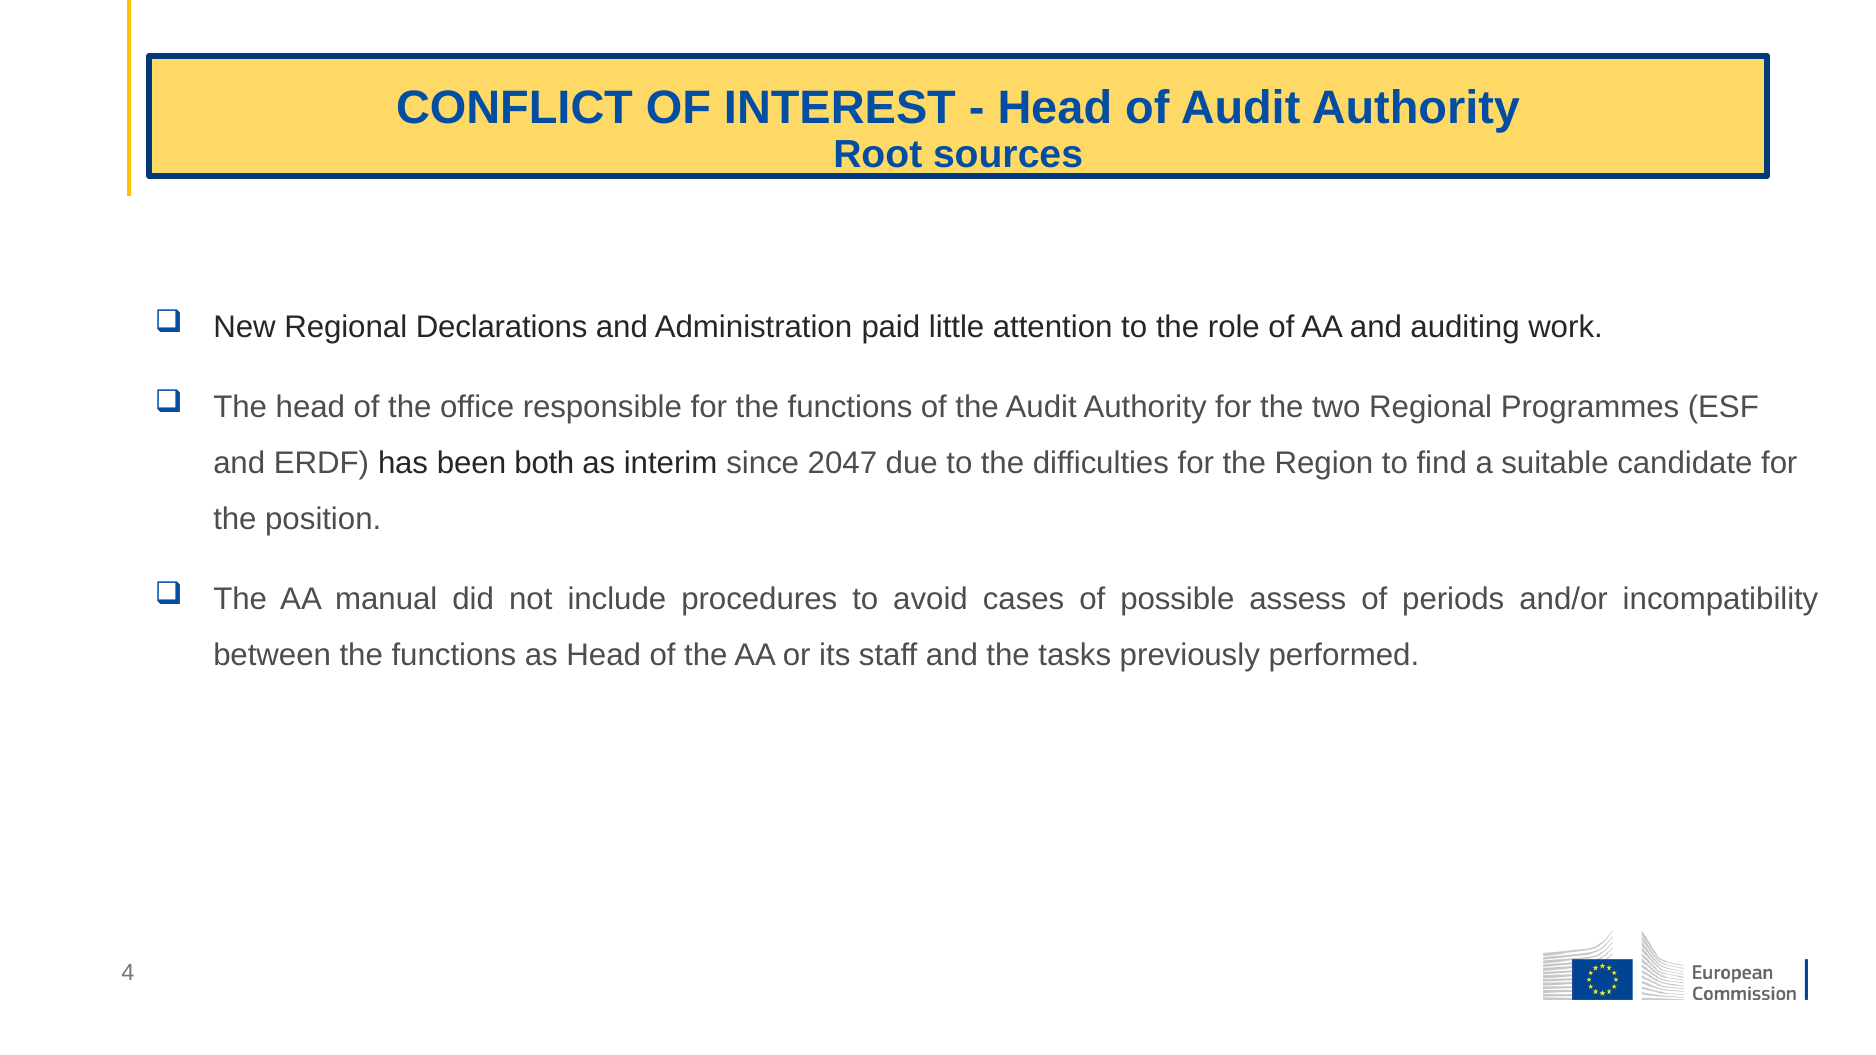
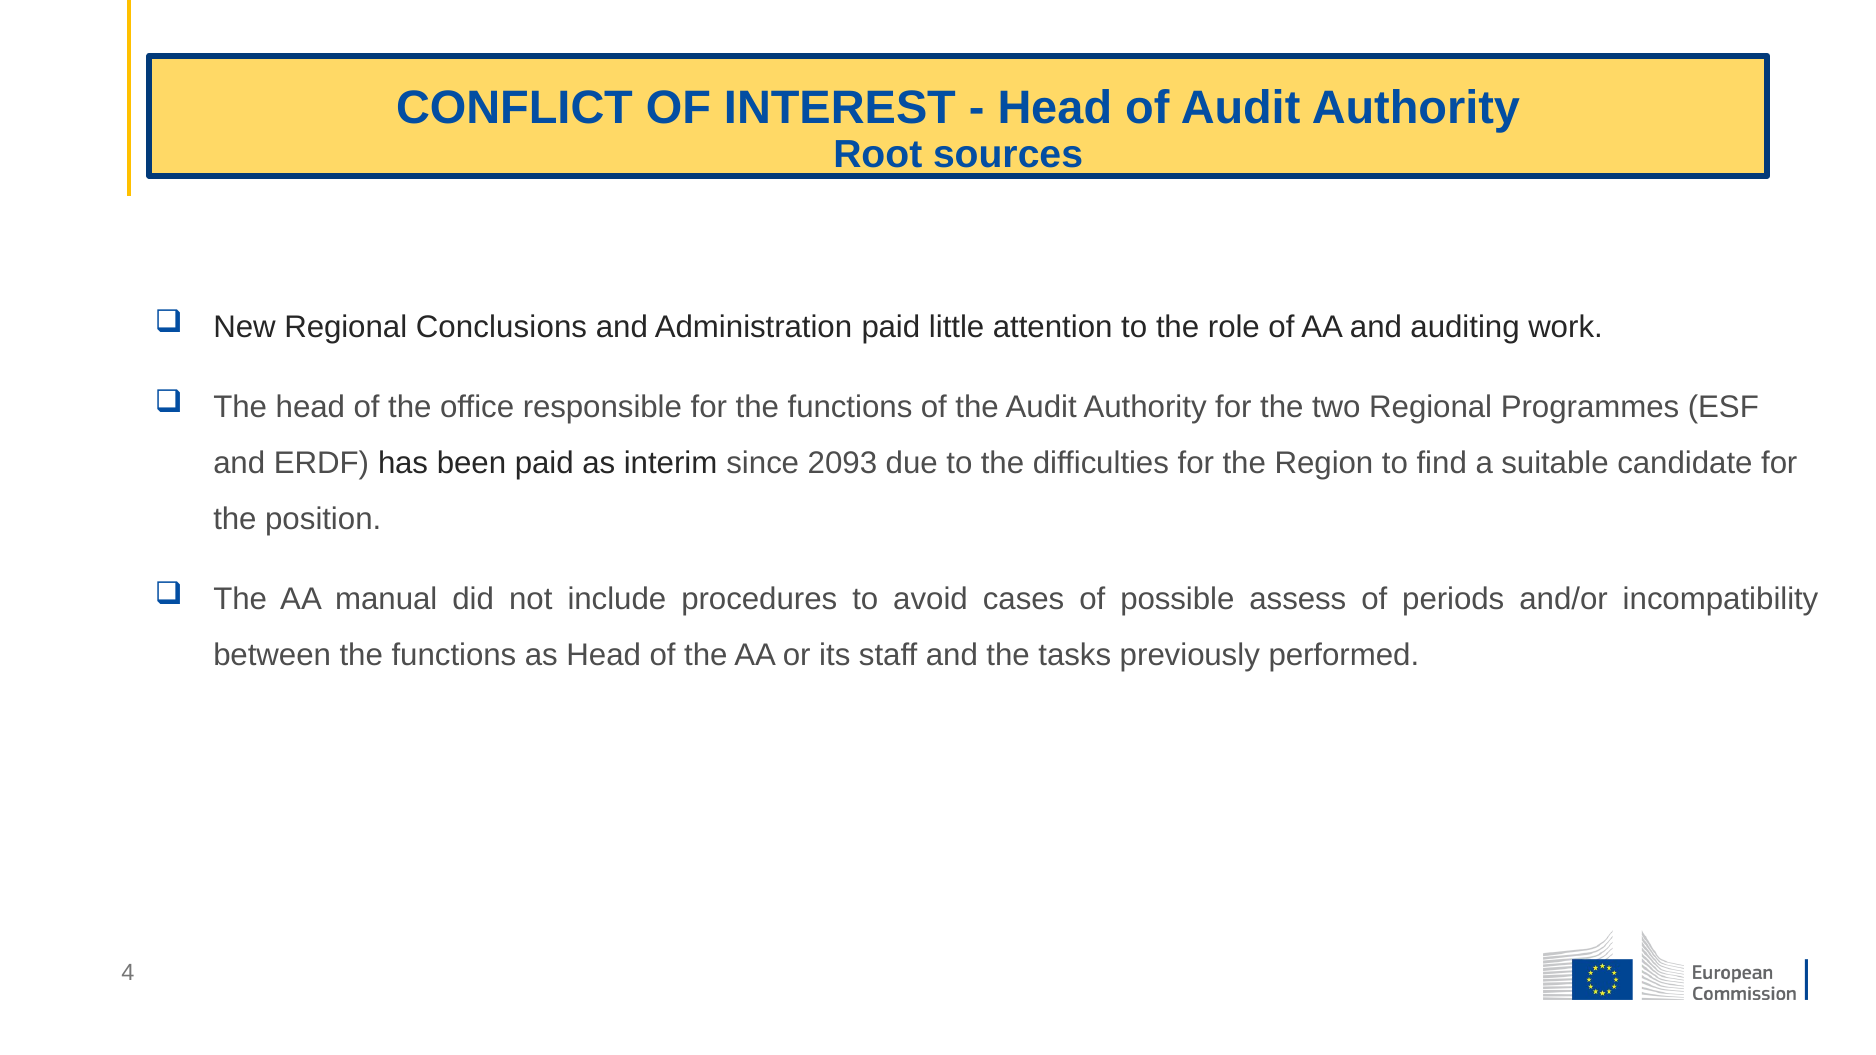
Declarations: Declarations -> Conclusions (501, 328)
been both: both -> paid (544, 464)
2047: 2047 -> 2093 (842, 464)
